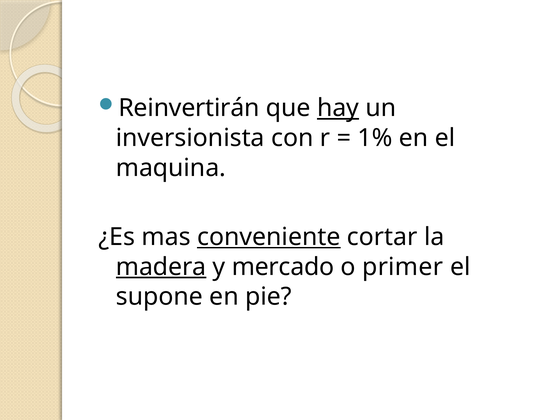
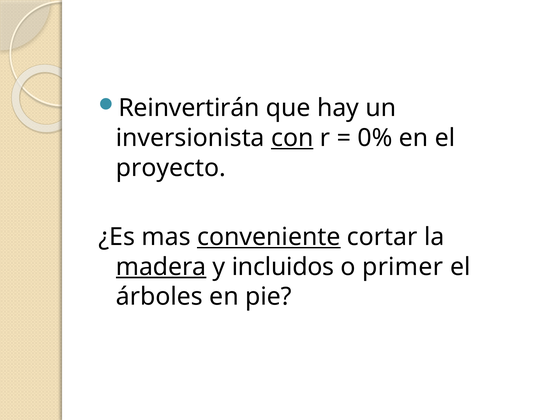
hay underline: present -> none (338, 108)
con underline: none -> present (292, 138)
1%: 1% -> 0% (375, 138)
maquina: maquina -> proyecto (171, 168)
mercado: mercado -> incluidos (283, 267)
supone: supone -> árboles (159, 297)
